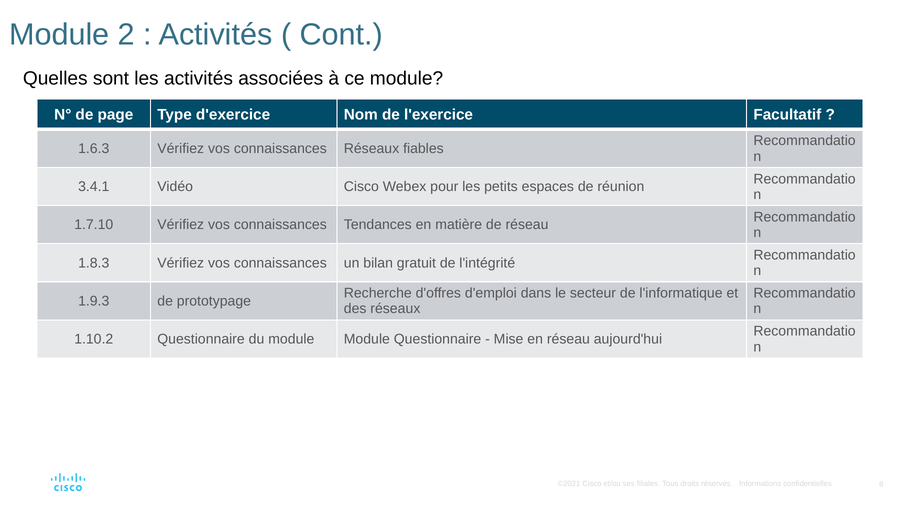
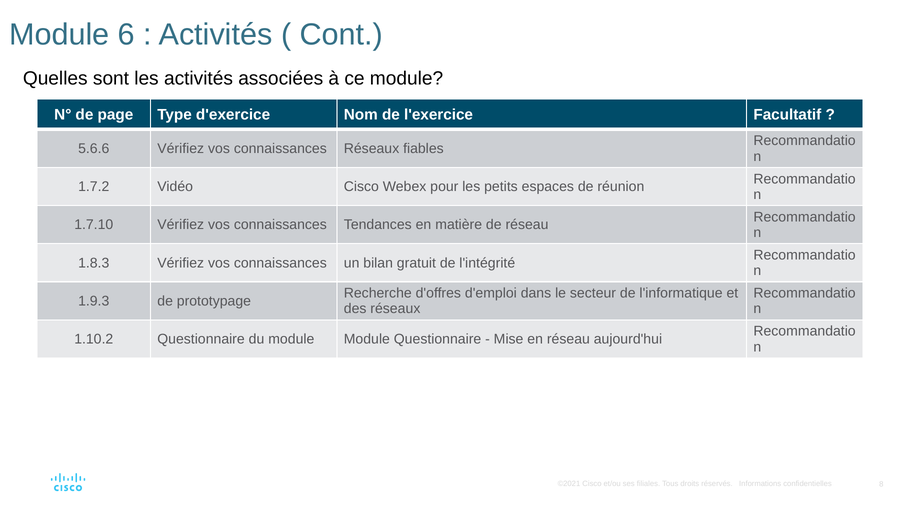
2: 2 -> 6 (126, 35)
1.6.3: 1.6.3 -> 5.6.6 (94, 149)
3.4.1: 3.4.1 -> 1.7.2 (94, 187)
